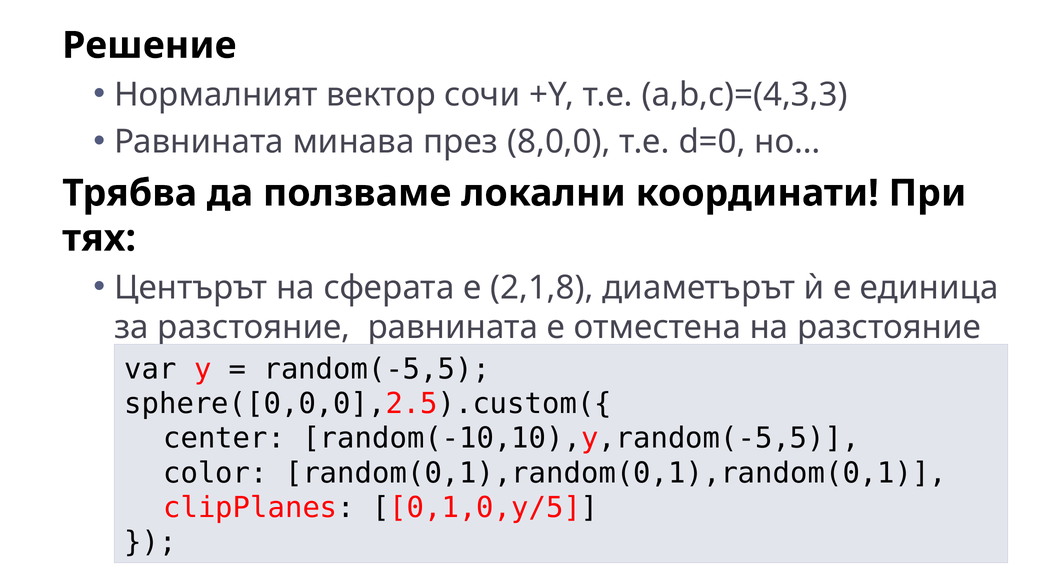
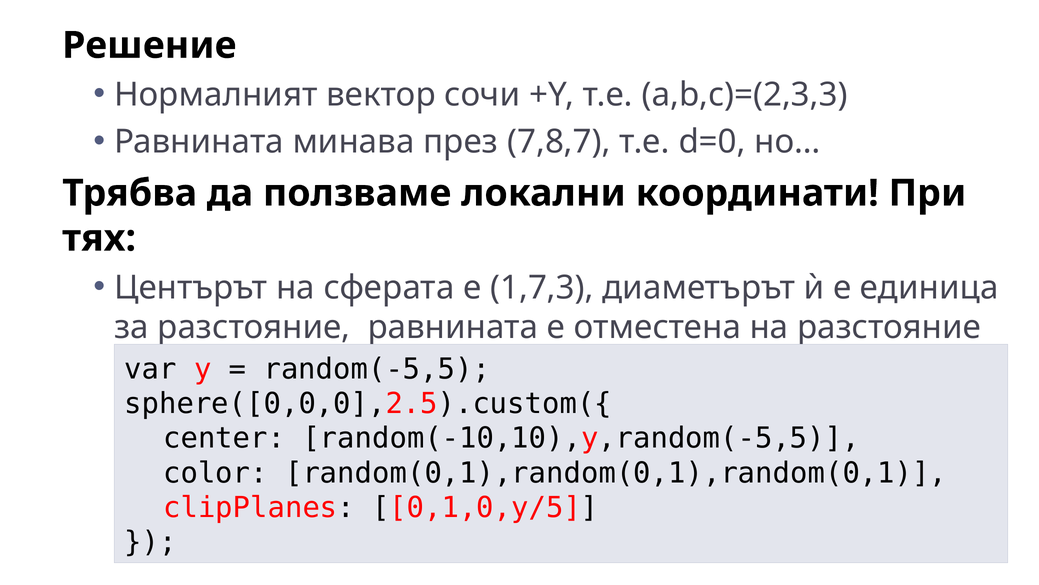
a,b,c)=(4,3,3: a,b,c)=(4,3,3 -> a,b,c)=(2,3,3 (745, 95)
8,0,0: 8,0,0 -> 7,8,7 (559, 142)
2,1,8: 2,1,8 -> 1,7,3 (542, 287)
